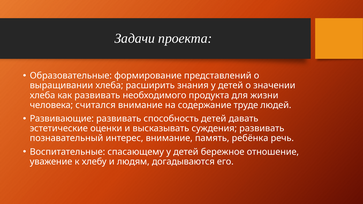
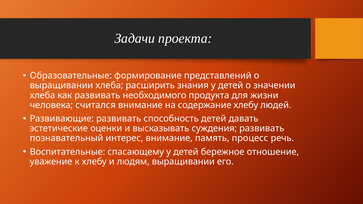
содержание труде: труде -> хлебу (246, 105)
ребёнка: ребёнка -> процесс (250, 138)
людям догадываются: догадываются -> выращивании (183, 162)
